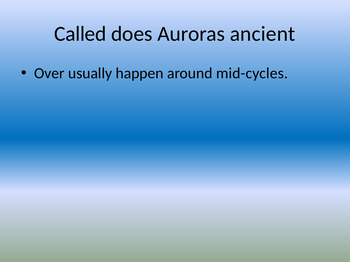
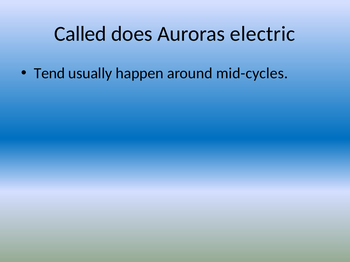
ancient: ancient -> electric (263, 34)
Over: Over -> Tend (49, 73)
